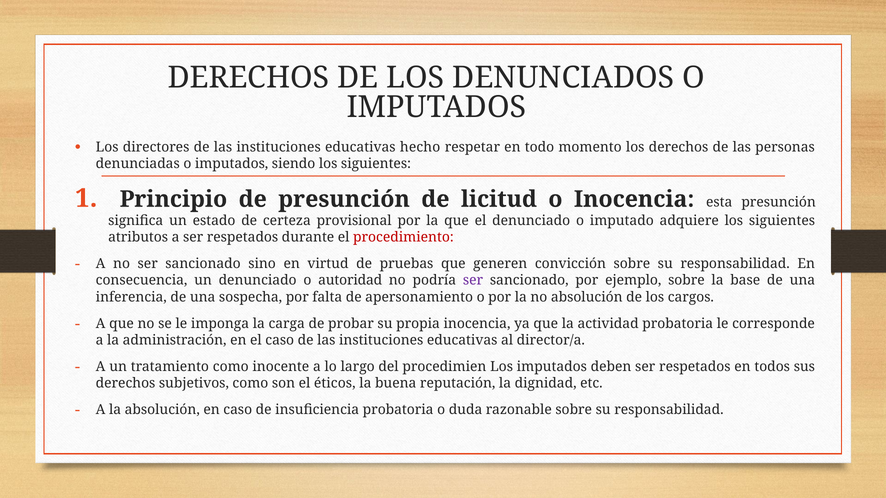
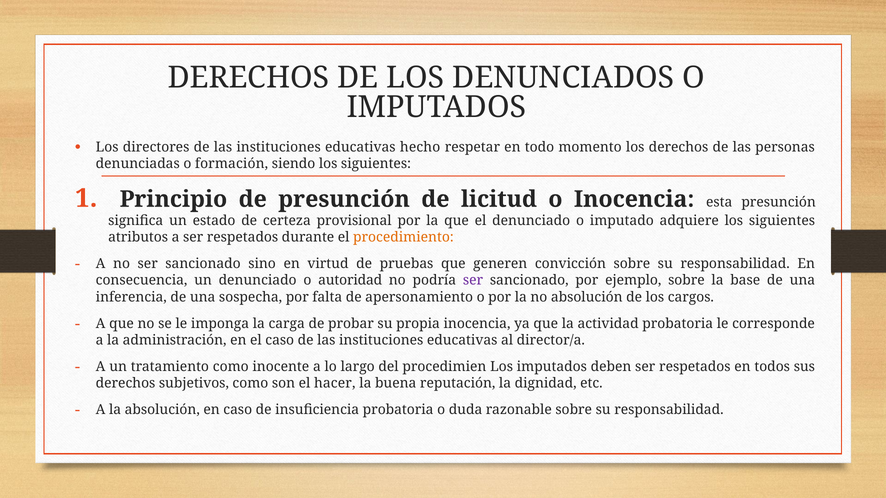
denunciadas o imputados: imputados -> formación (232, 164)
procedimiento colour: red -> orange (403, 237)
éticos: éticos -> hacer (335, 384)
